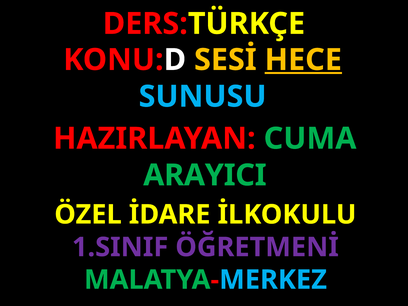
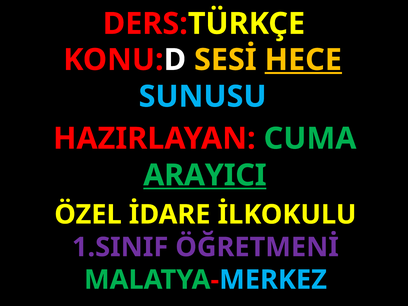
ARAYICI underline: none -> present (205, 175)
